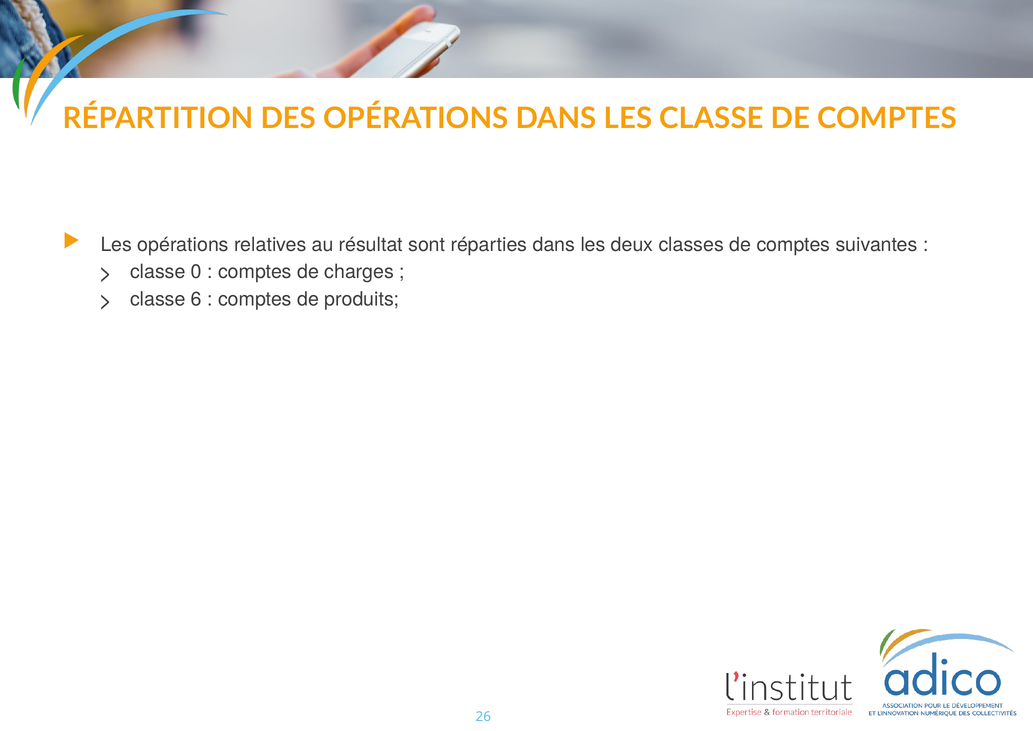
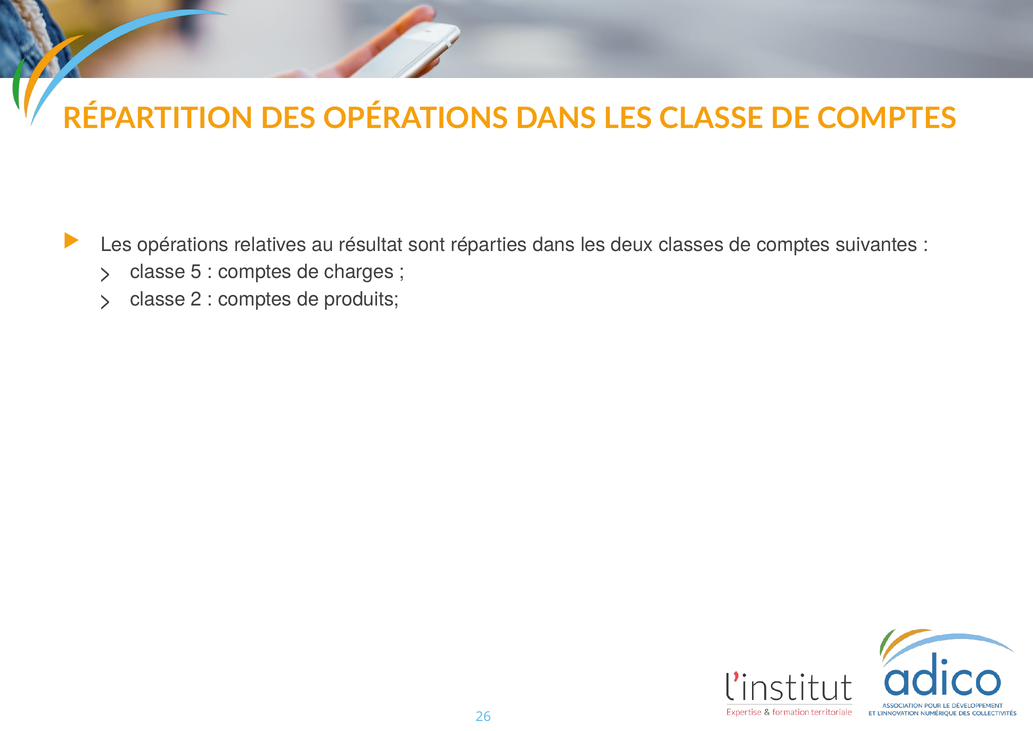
0: 0 -> 5 (196, 272)
6: 6 -> 2 (196, 299)
